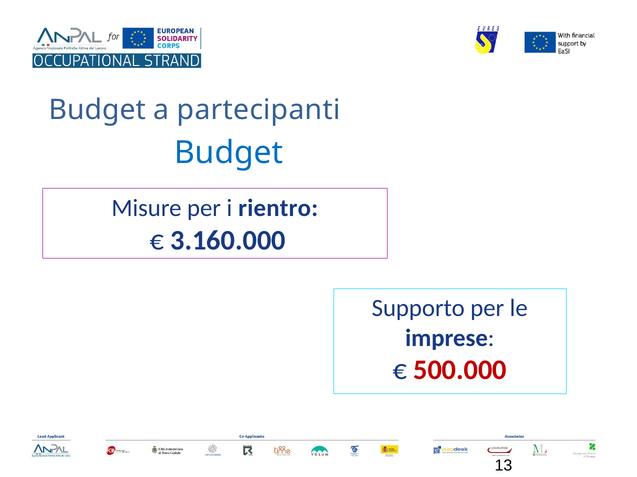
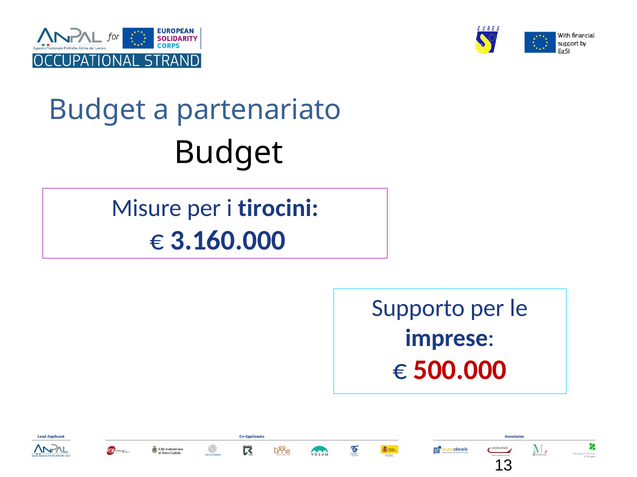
partecipanti: partecipanti -> partenariato (259, 110)
Budget colour: blue -> black (229, 153)
rientro: rientro -> tirocini (278, 208)
